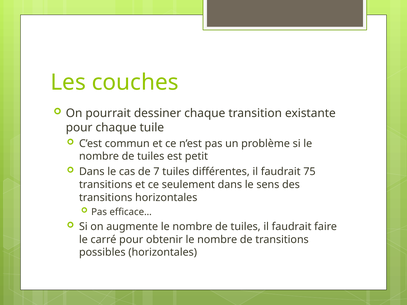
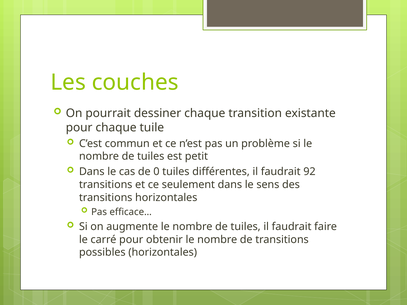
7: 7 -> 0 (156, 172)
75: 75 -> 92 (309, 172)
